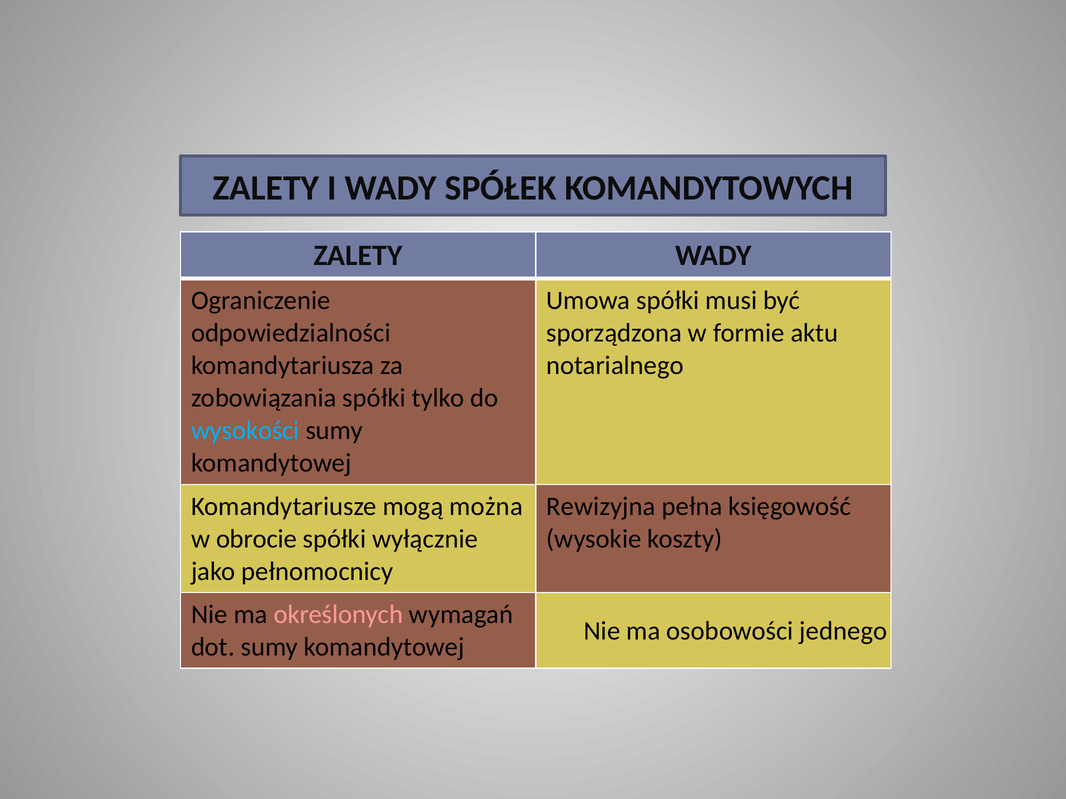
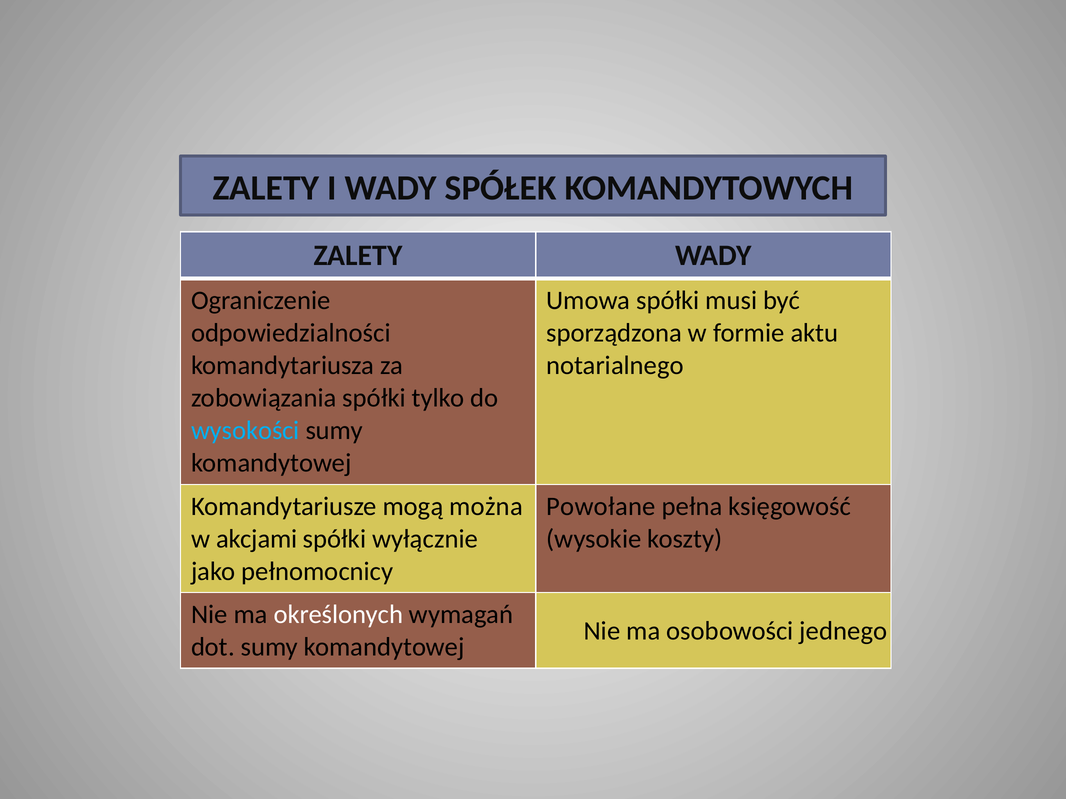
Rewizyjna: Rewizyjna -> Powołane (601, 507)
obrocie: obrocie -> akcjami (257, 539)
określonych colour: pink -> white (338, 615)
